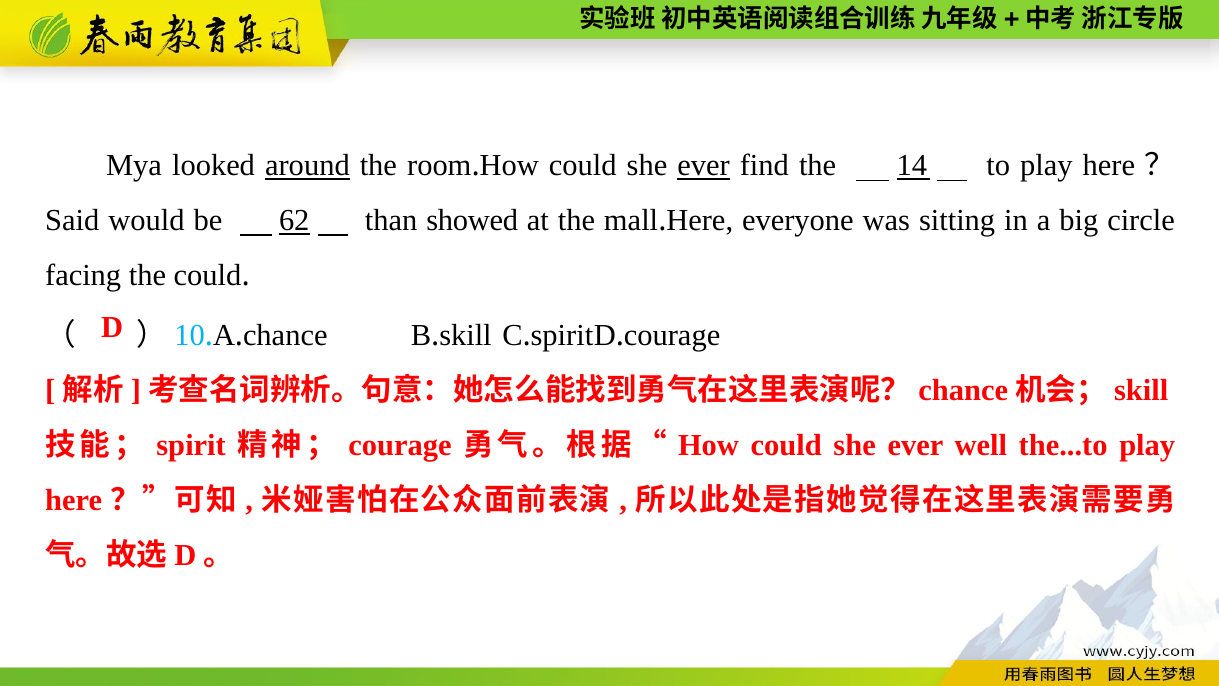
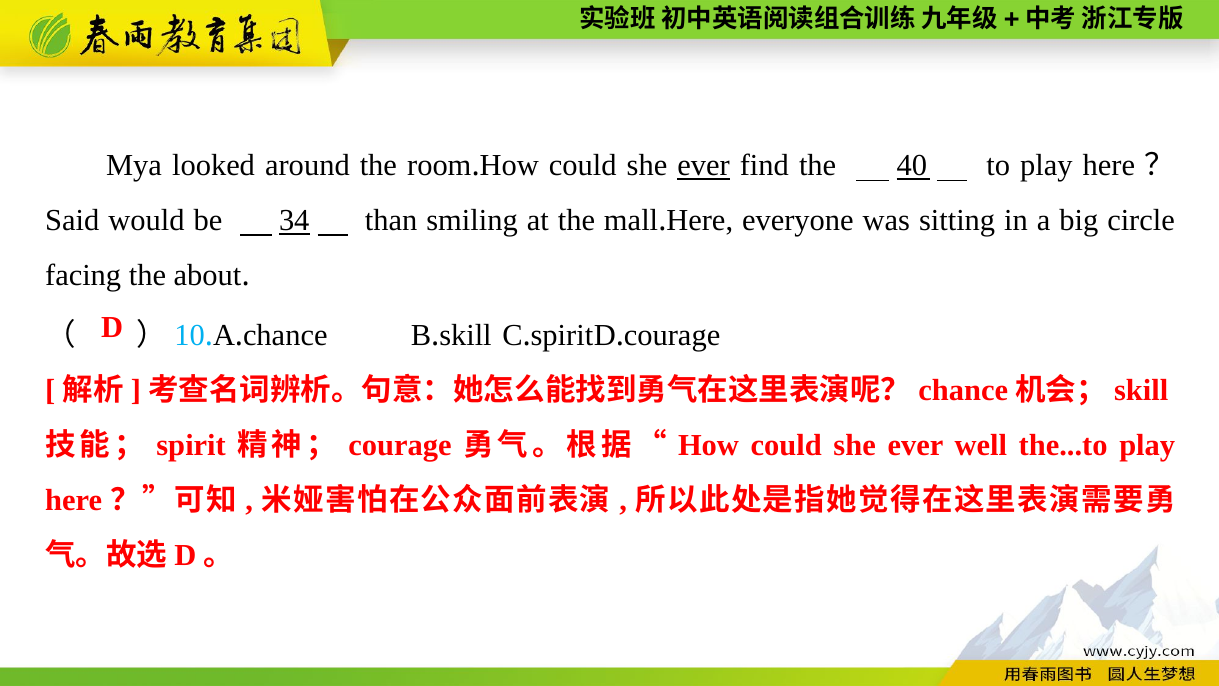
around underline: present -> none (307, 166)
14: 14 -> 40 (912, 166)
62: 62 -> 34 (294, 221)
showed: showed -> smiling (472, 221)
the could: could -> about (208, 275)
